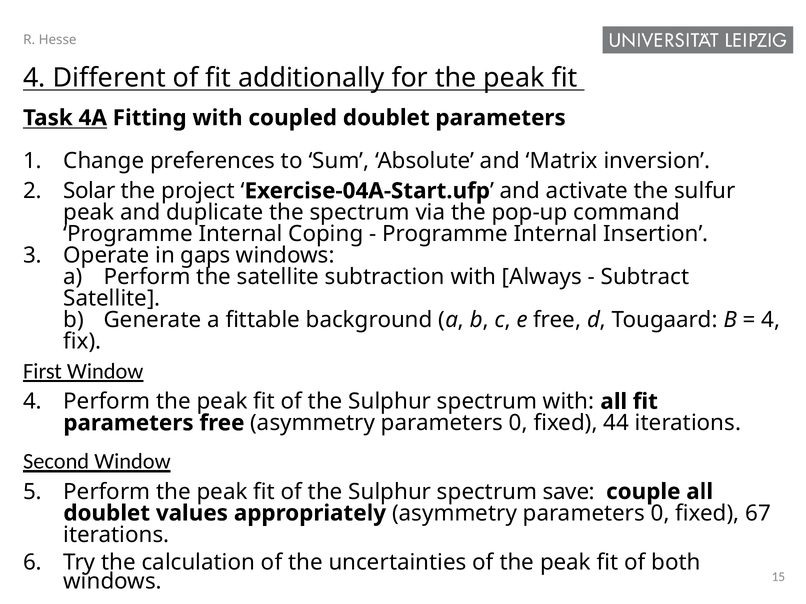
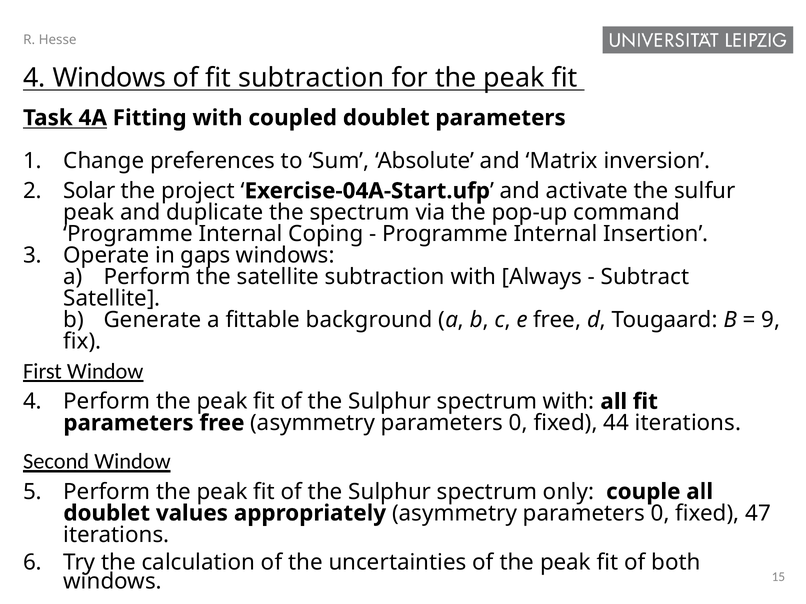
4 Different: Different -> Windows (109, 78)
fit additionally: additionally -> subtraction (311, 78)
4: 4 -> 9 (771, 320)
save: save -> only (569, 492)
67: 67 -> 47 (758, 514)
